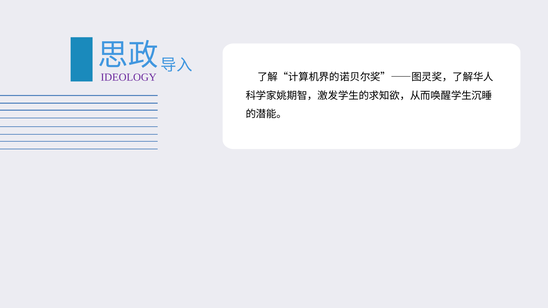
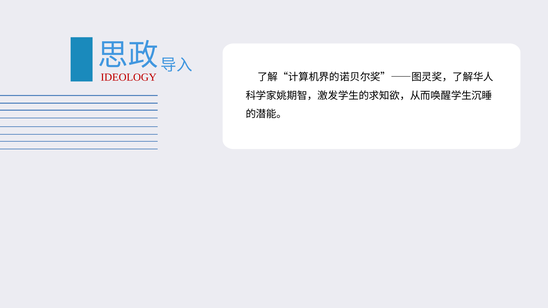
IDEOLOGY colour: purple -> red (129, 77)
